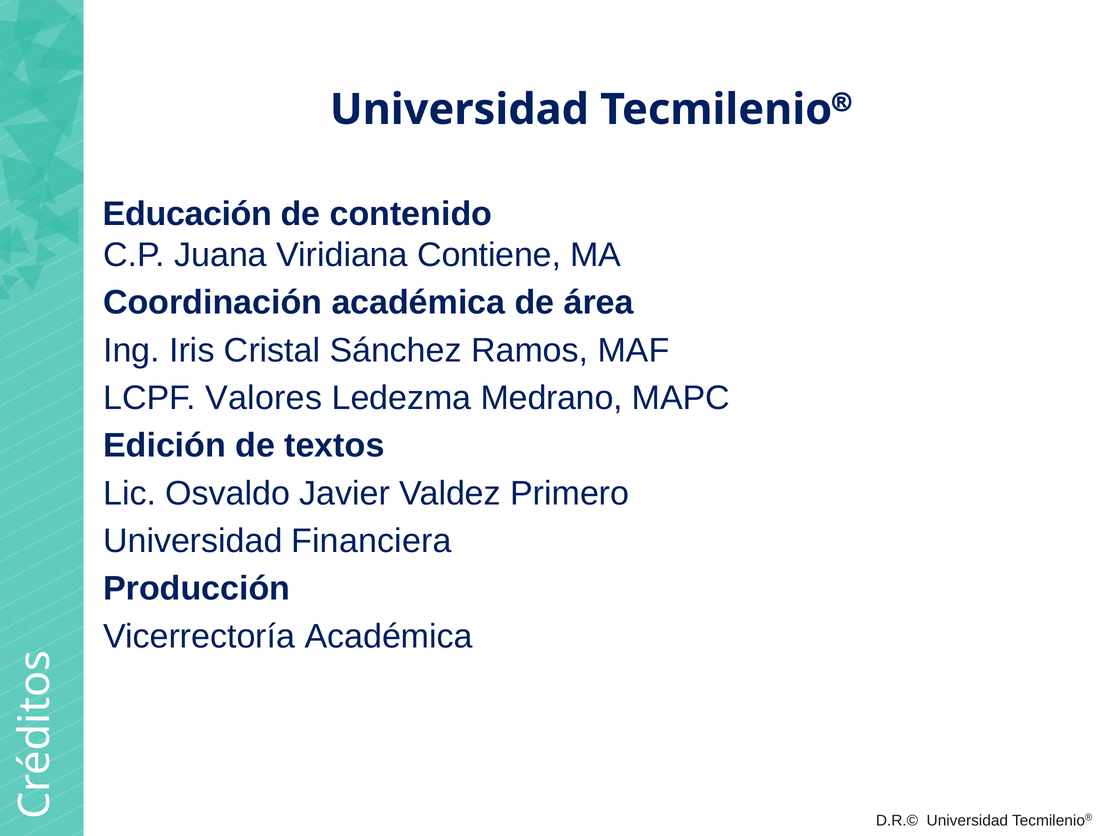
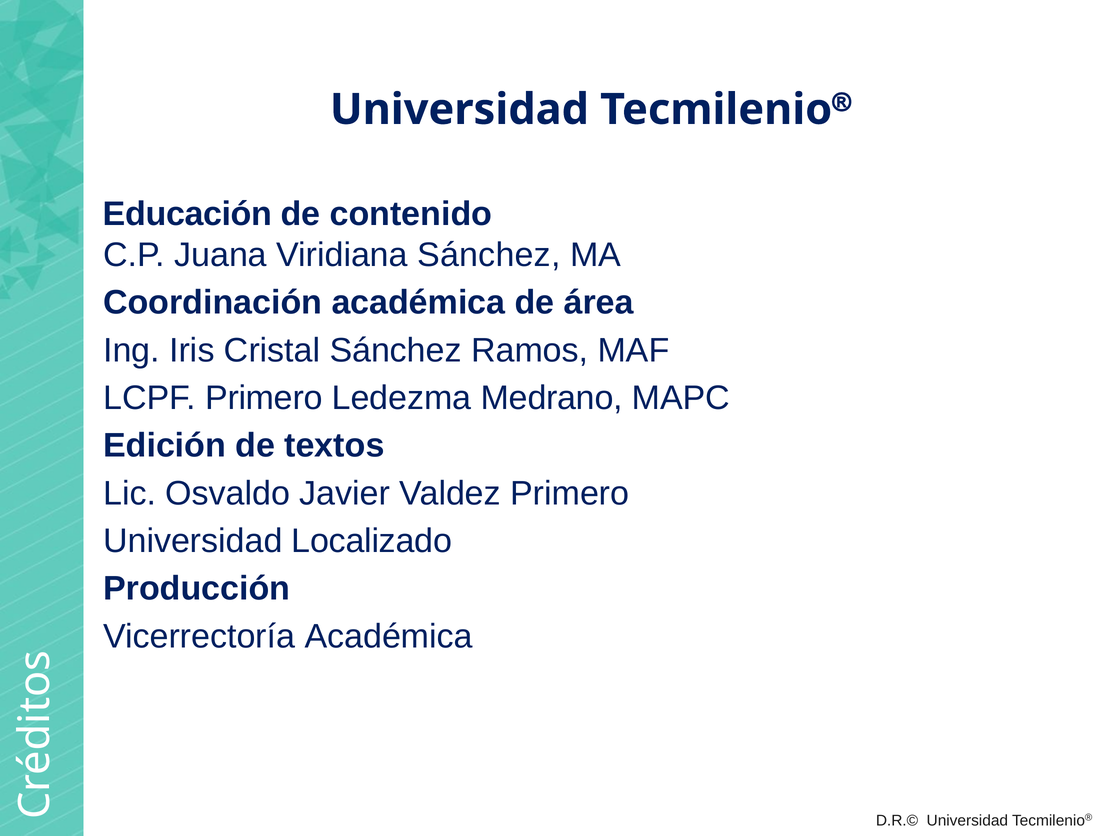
Viridiana Contiene: Contiene -> Sánchez (489, 255)
LCPF Valores: Valores -> Primero (264, 398)
Financiera: Financiera -> Localizado (372, 541)
